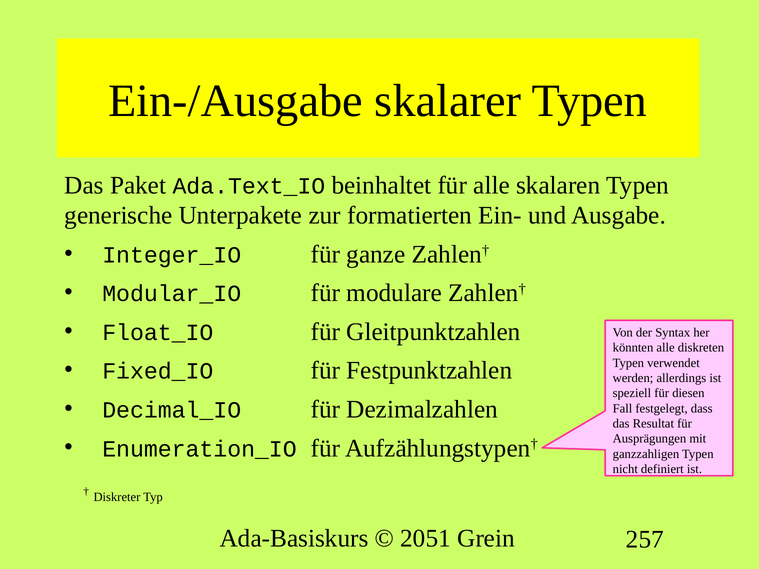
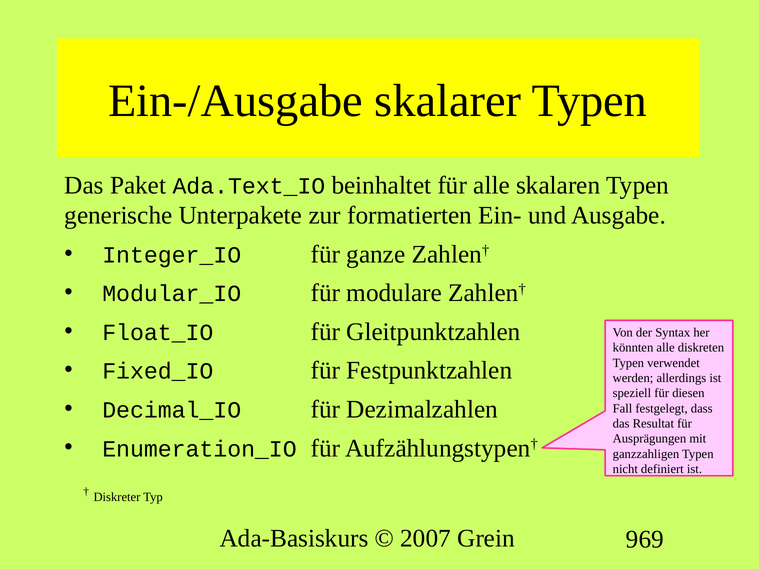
2051: 2051 -> 2007 (426, 539)
257: 257 -> 969 (645, 540)
